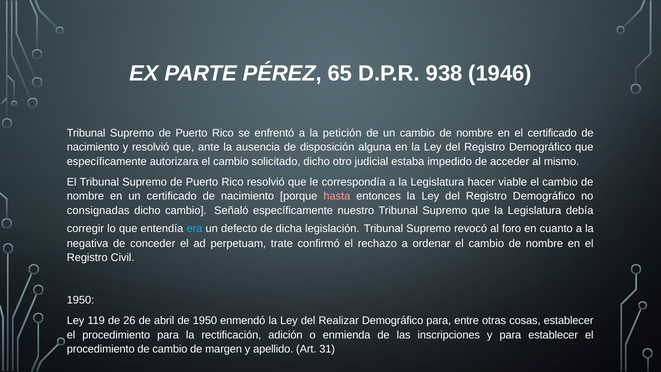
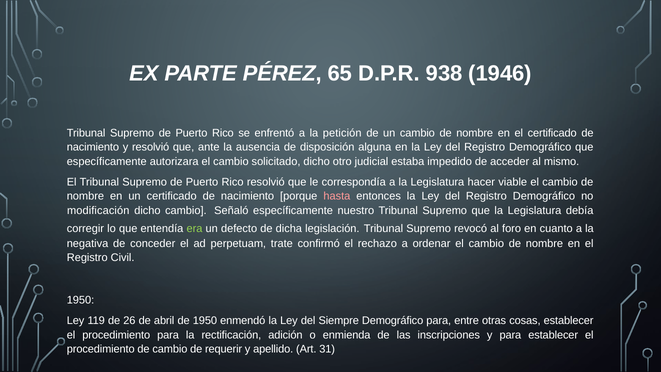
consignadas: consignadas -> modificación (98, 210)
era colour: light blue -> light green (194, 228)
Realizar: Realizar -> Siempre (339, 321)
margen: margen -> requerir (224, 349)
